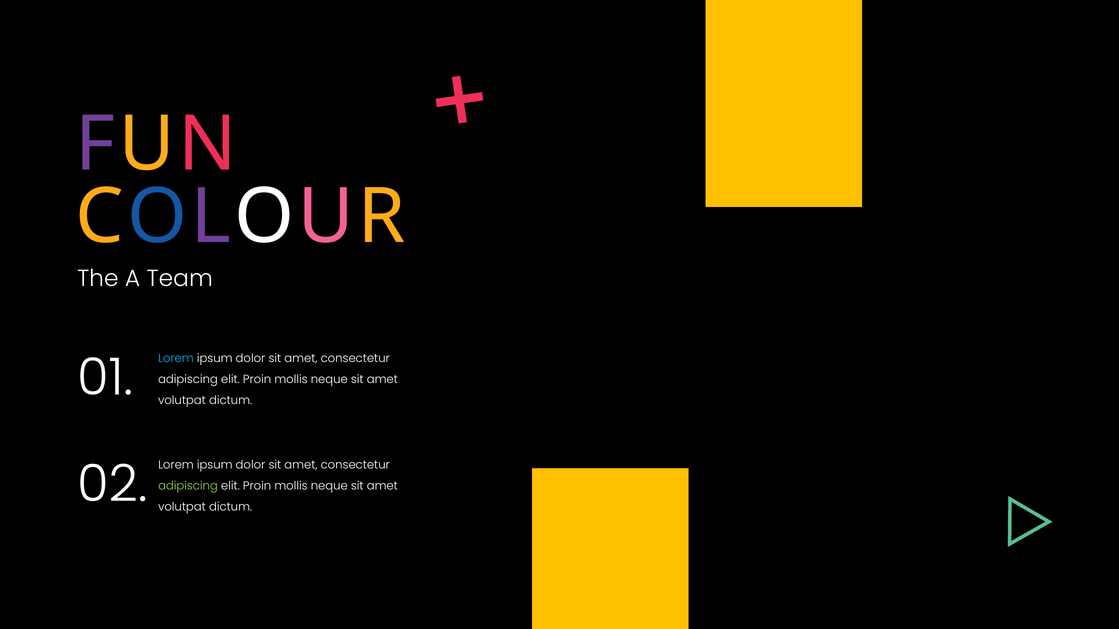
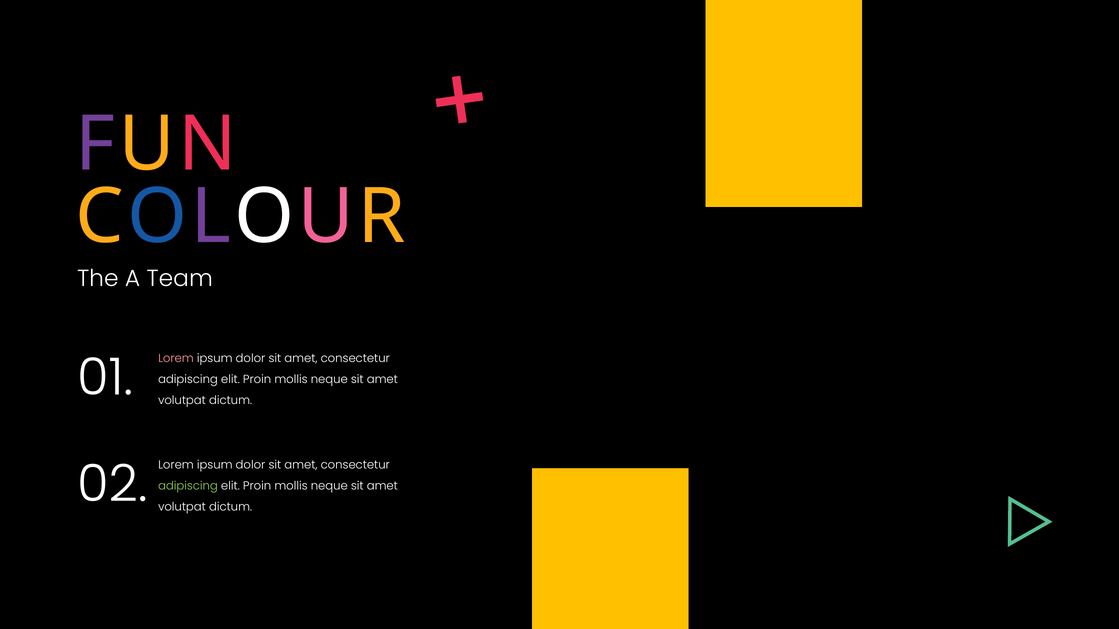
Lorem colour: light blue -> pink (176, 359)
